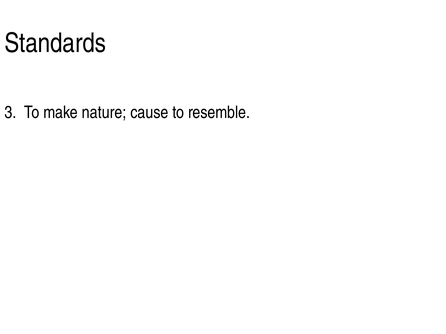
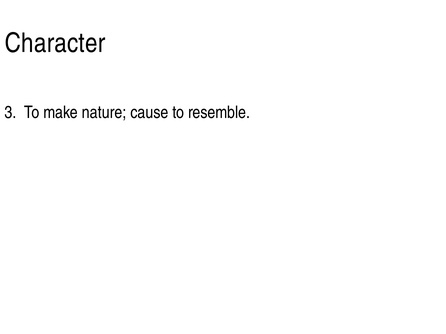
Standards: Standards -> Character (55, 43)
